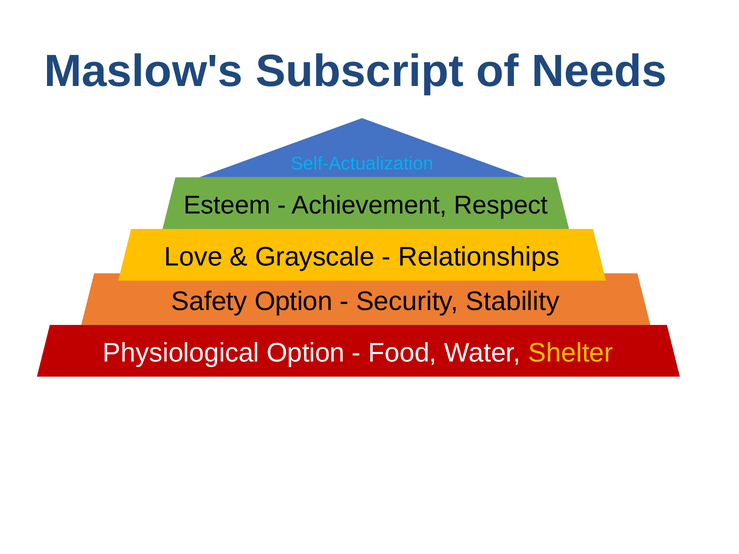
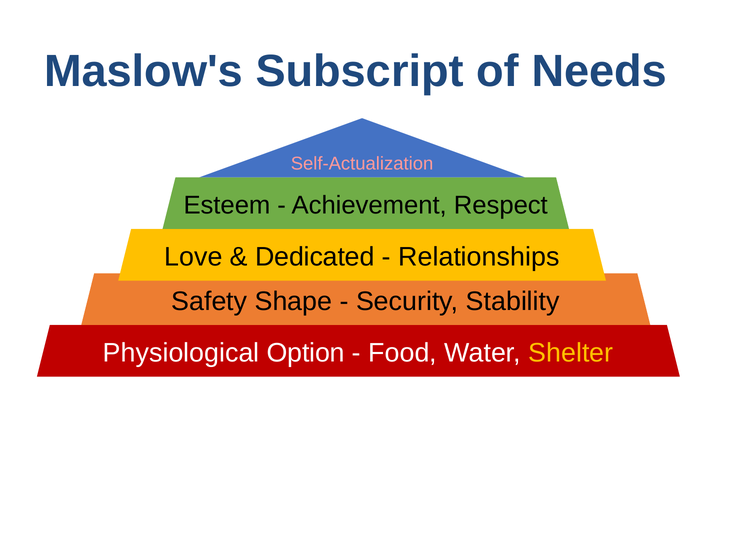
Self-Actualization colour: light blue -> pink (362, 164)
Grayscale: Grayscale -> Dedicated (315, 257)
Safety Option: Option -> Shape (293, 302)
